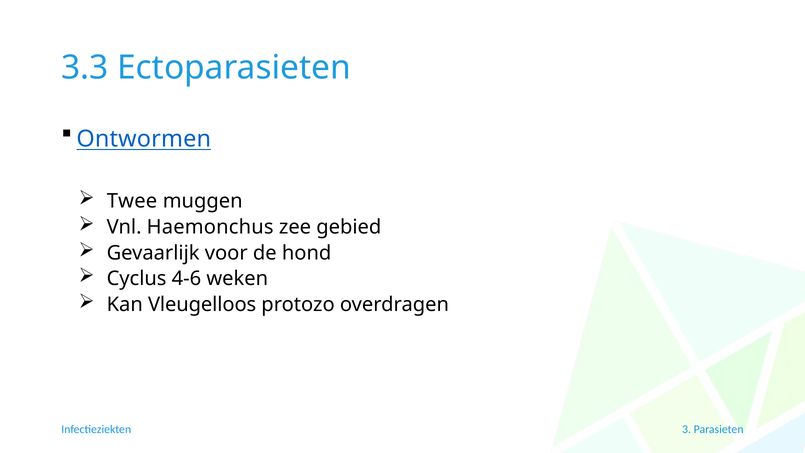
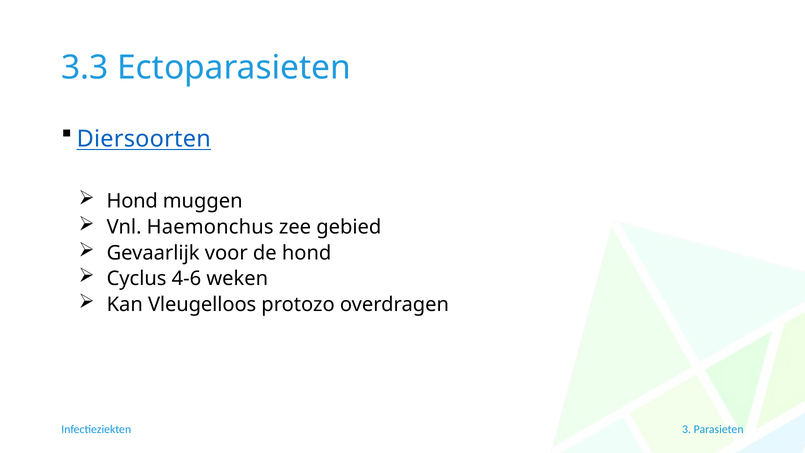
Ontwormen: Ontwormen -> Diersoorten (144, 139)
Twee: Twee -> Hond (132, 201)
